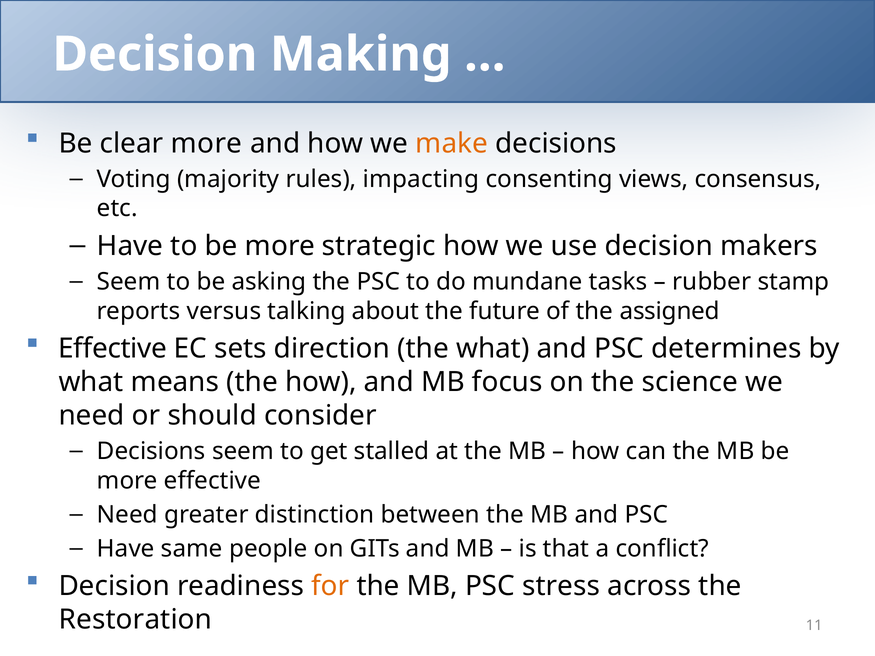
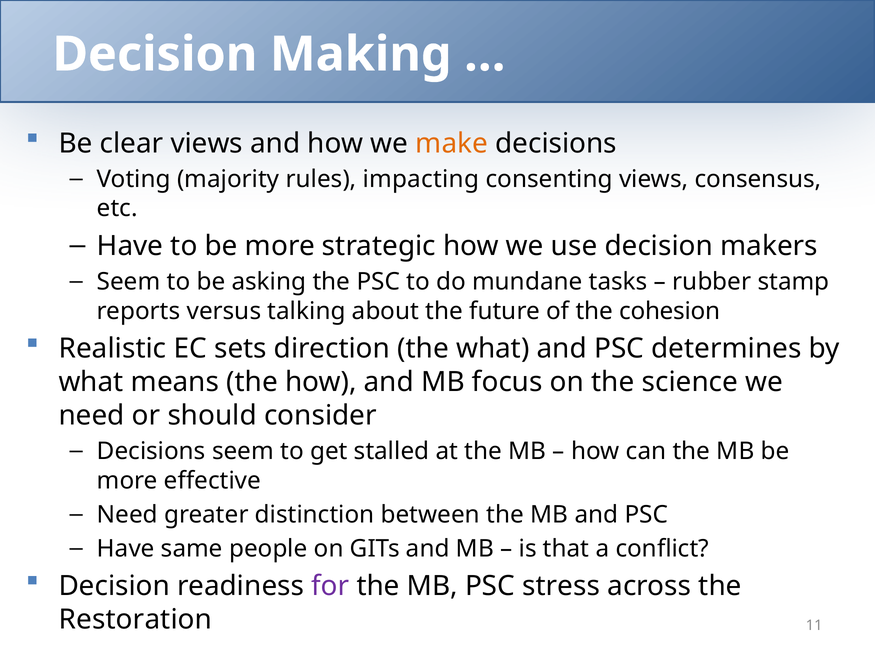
clear more: more -> views (207, 143)
assigned: assigned -> cohesion (670, 311)
Effective: Effective -> Realistic (112, 349)
for colour: orange -> purple (330, 586)
